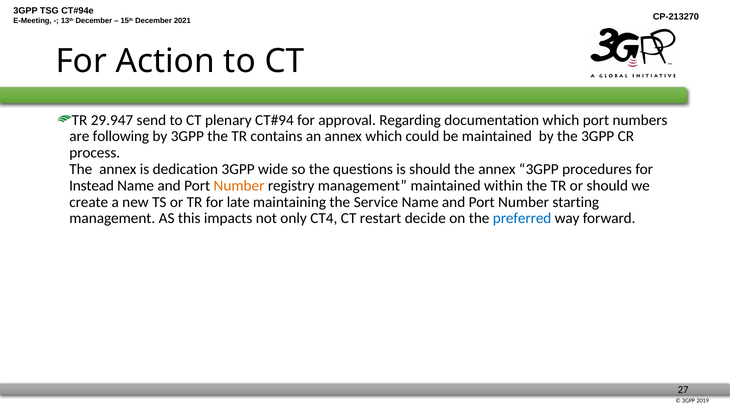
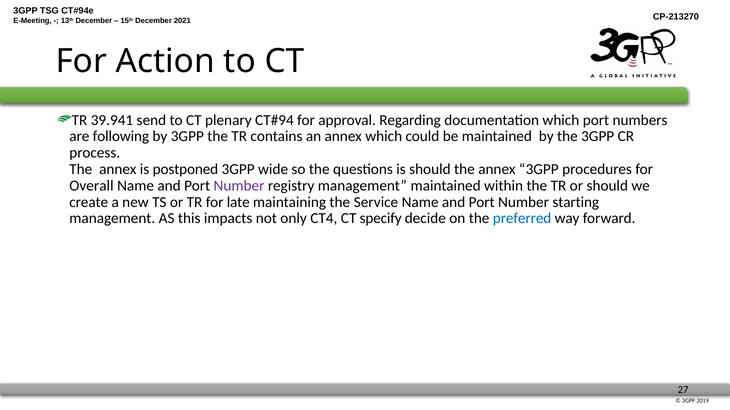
29.947: 29.947 -> 39.941 (112, 120)
dedication: dedication -> postponed (185, 169)
Instead: Instead -> Overall (91, 186)
Number colour: orange -> purple (239, 186)
restart: restart -> specify (381, 219)
